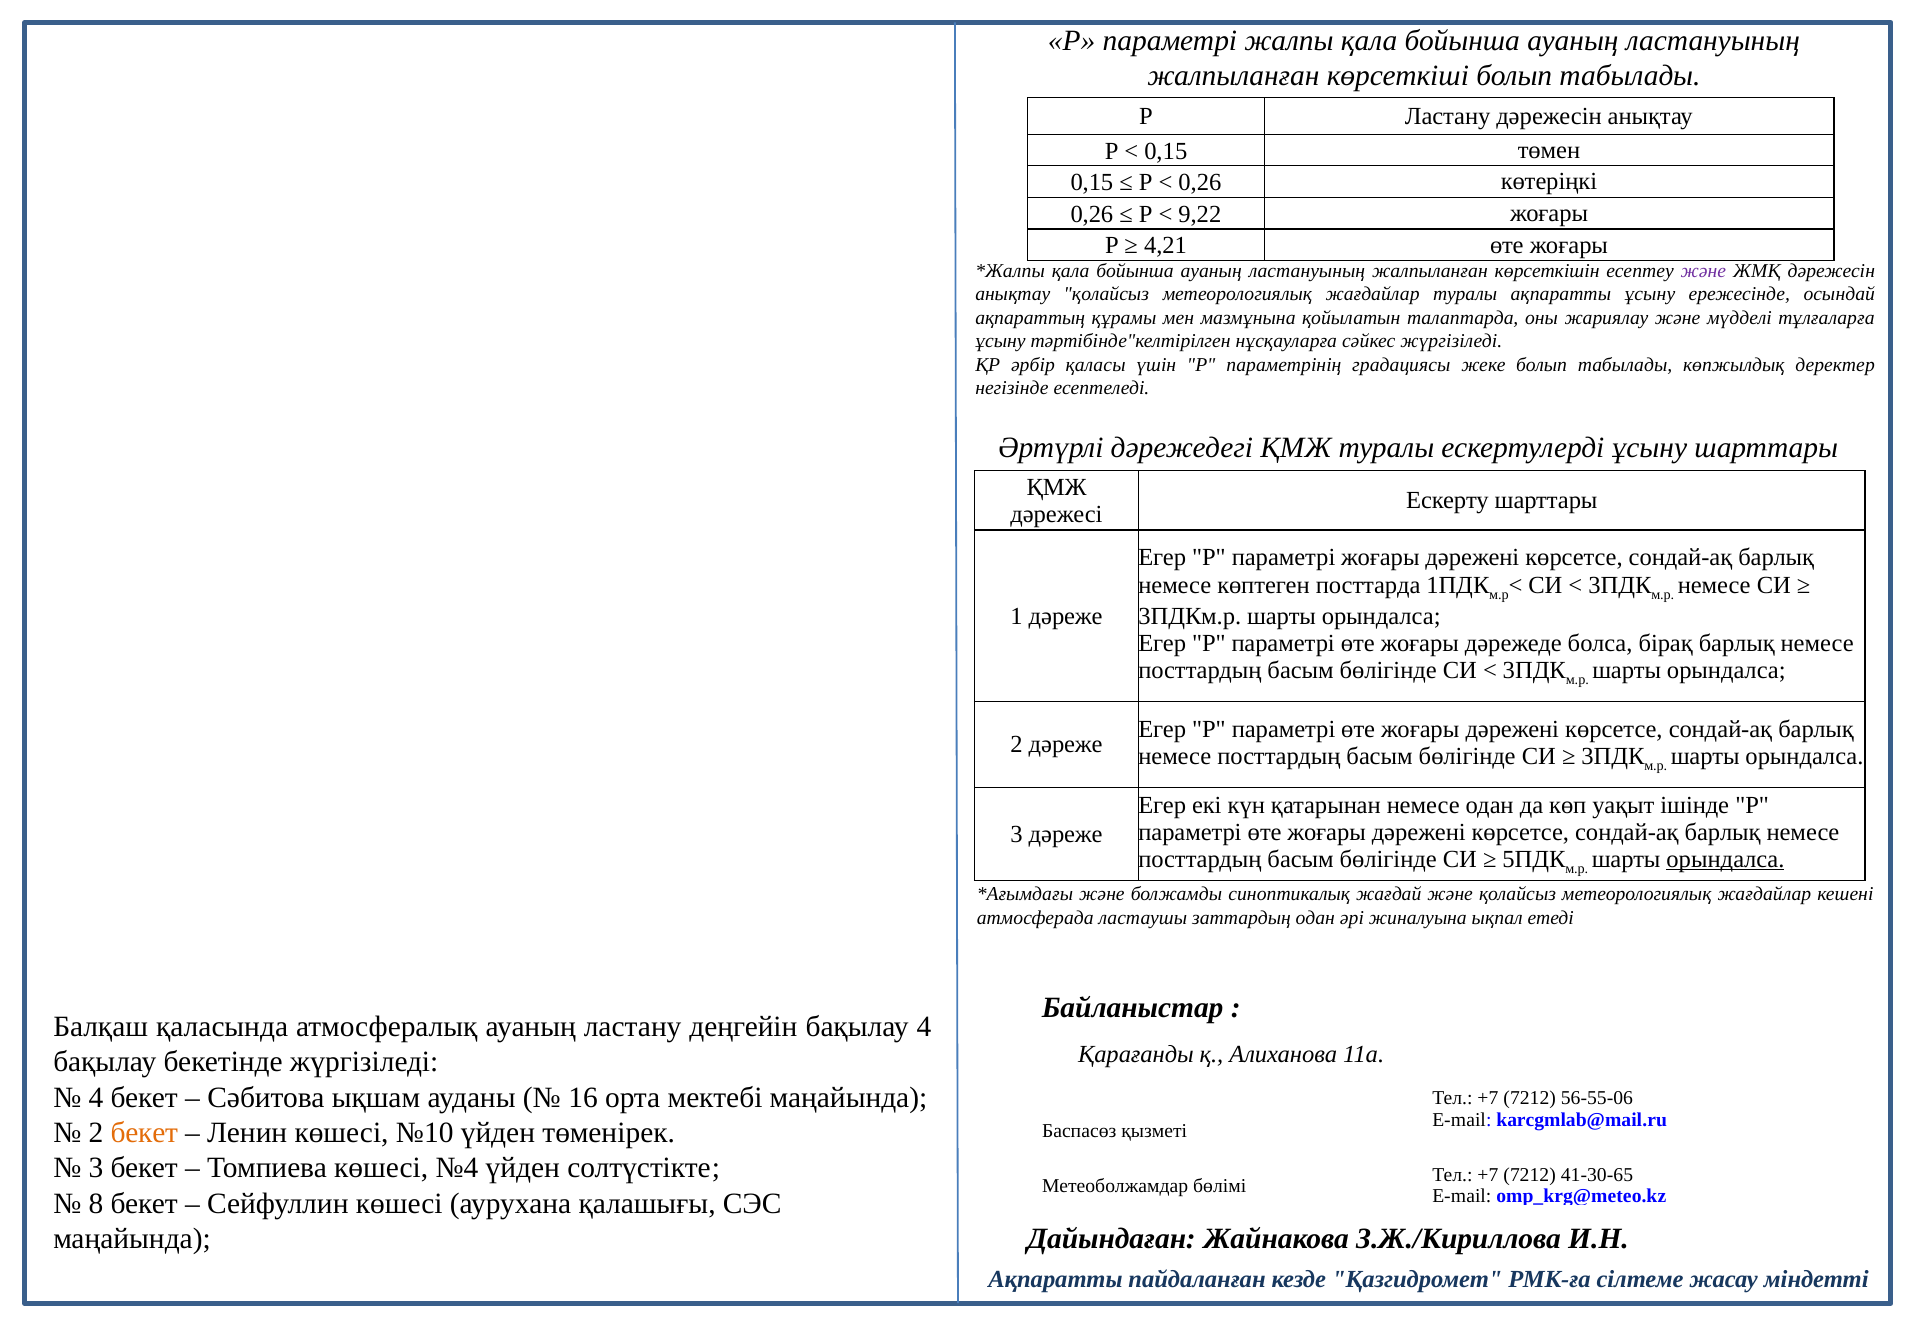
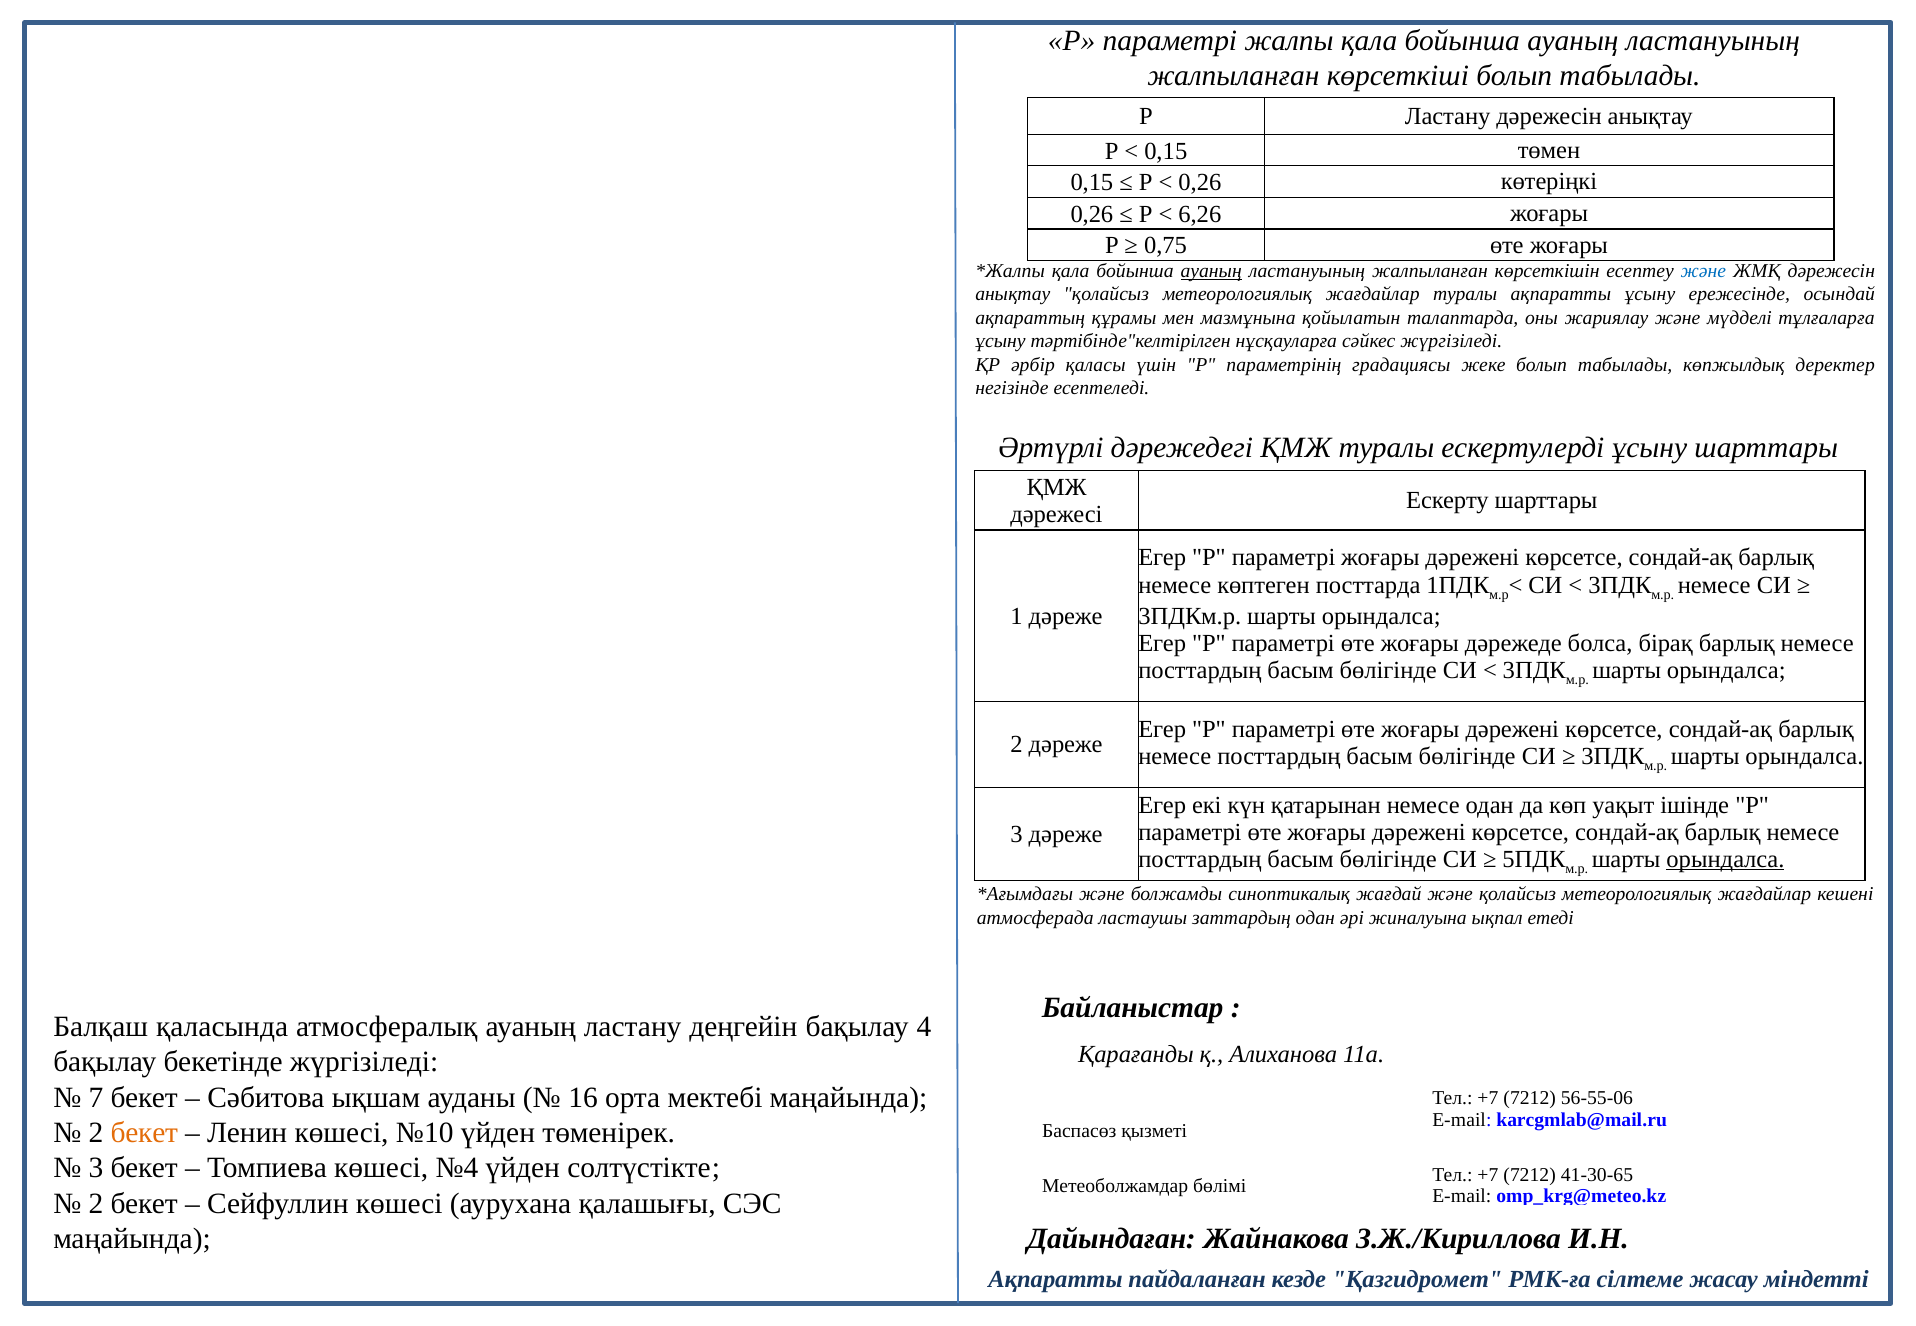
9,22: 9,22 -> 6,26 (1200, 214)
4,21: 4,21 -> 0,75 (1166, 246)
ауаның underline: none -> present (1211, 271)
және colour: purple -> blue (1703, 271)
4: 4 -> 7 (96, 1098)
8: 8 -> 2 (96, 1204)
